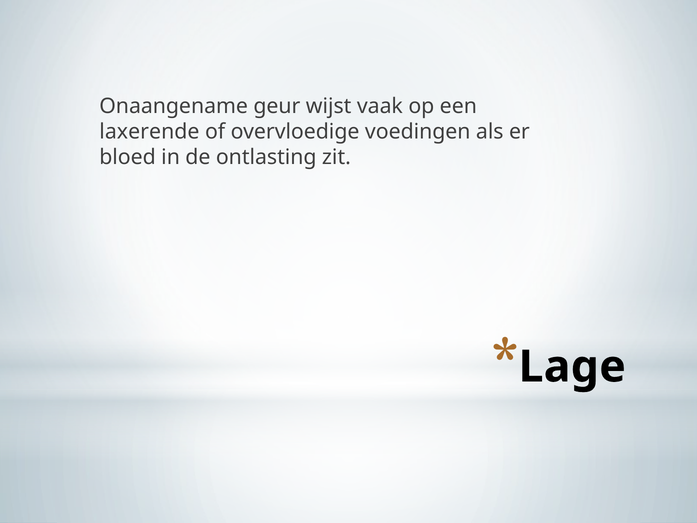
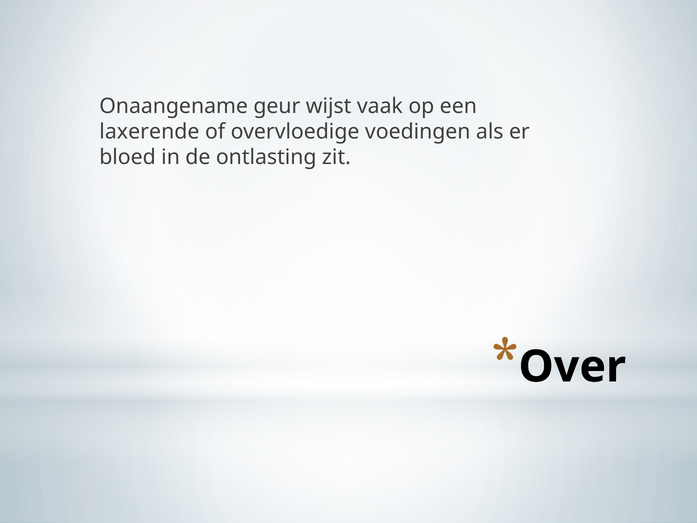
Lage: Lage -> Over (572, 367)
